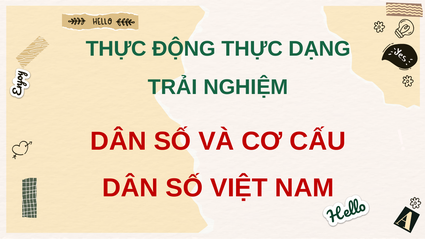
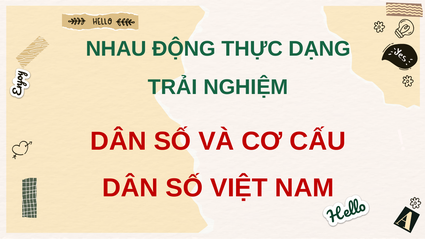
THỰC: THỰC -> NHAU (116, 49)
